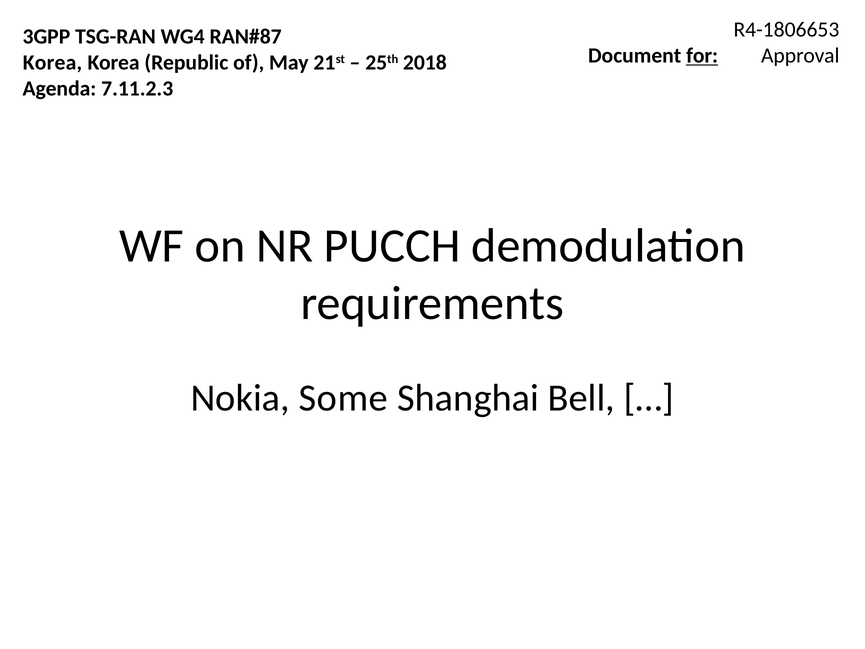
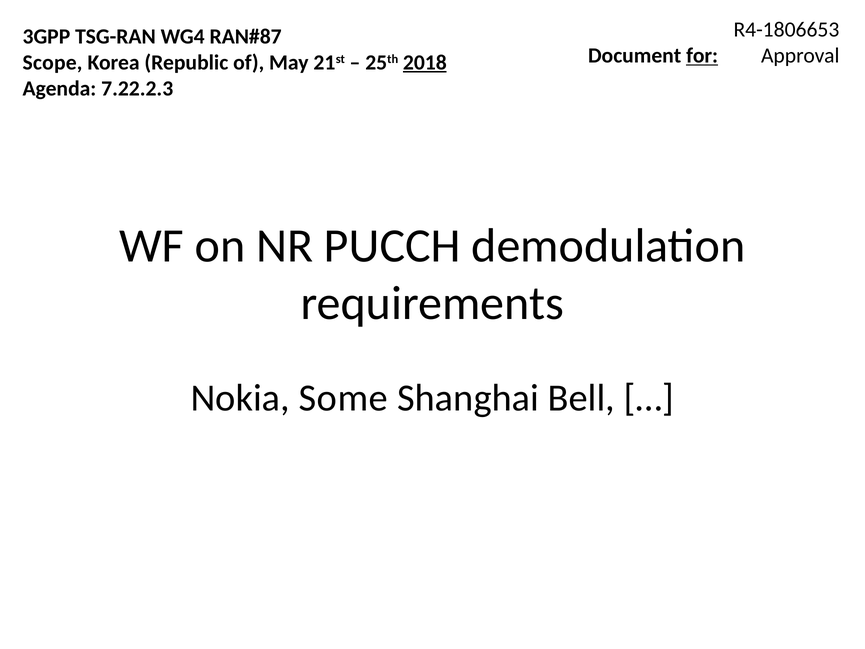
Korea: Korea -> Scope (53, 63)
2018 underline: none -> present (425, 63)
7.11.2.3: 7.11.2.3 -> 7.22.2.3 (137, 88)
